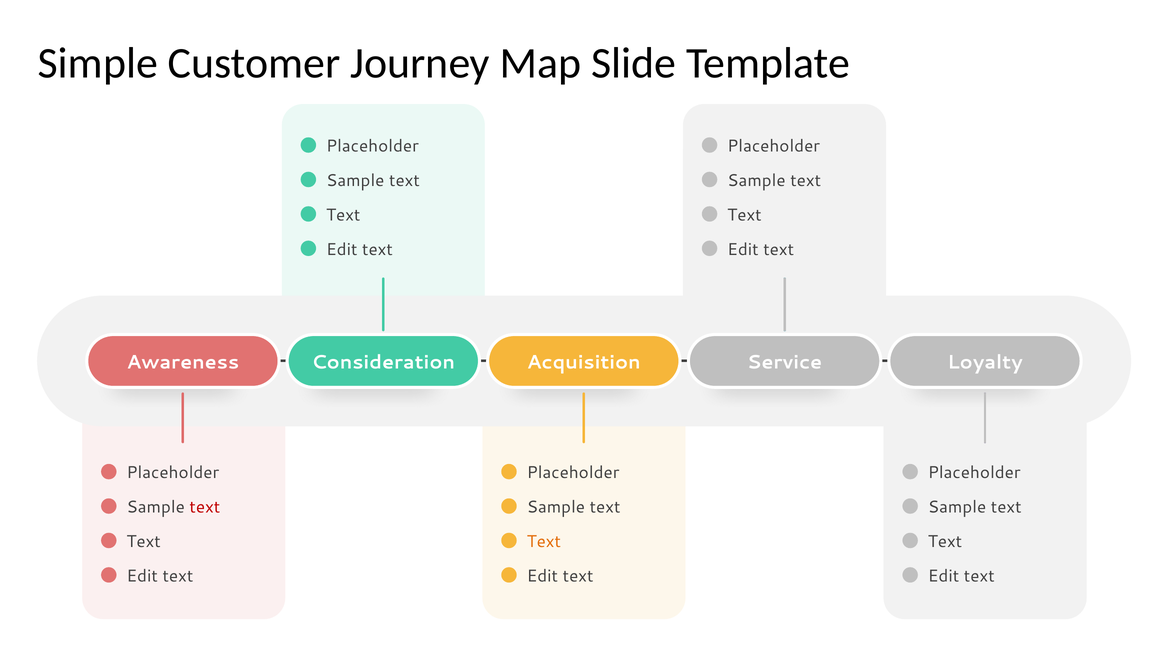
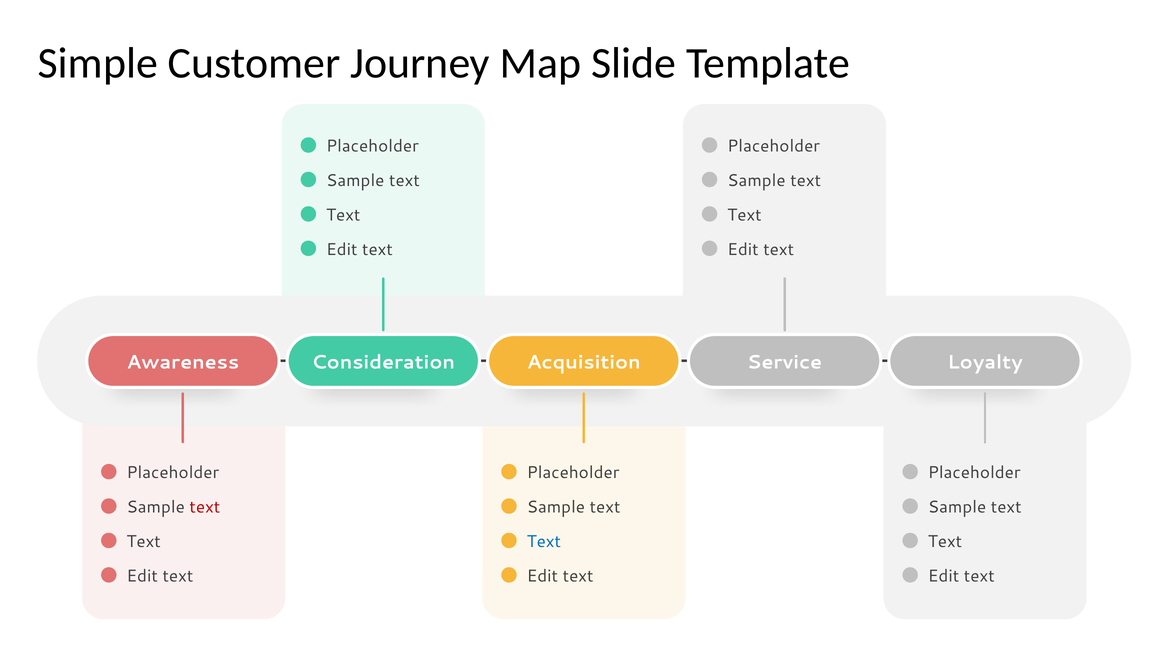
Text colour: orange -> blue (544, 541)
